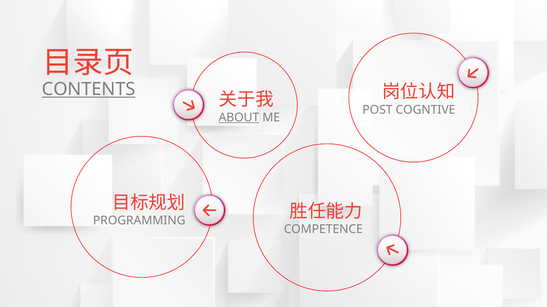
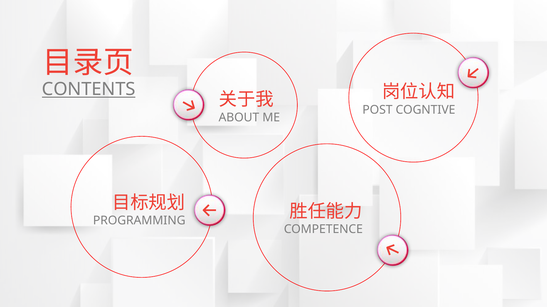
ABOUT underline: present -> none (239, 118)
